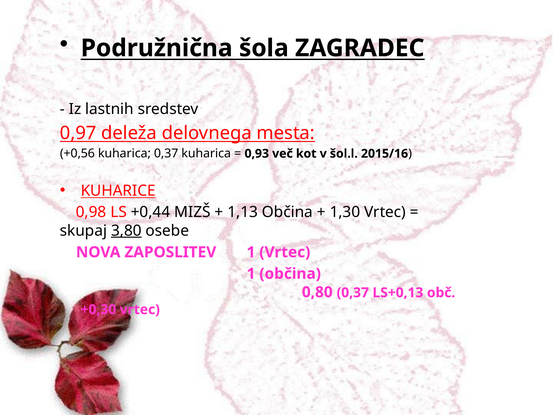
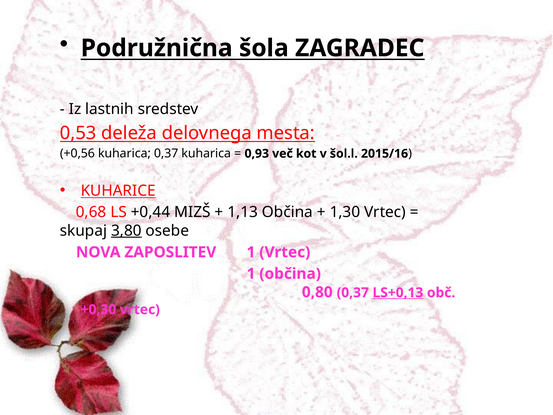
0,97: 0,97 -> 0,53 (78, 133)
0,98: 0,98 -> 0,68 (91, 212)
LS+0,13 underline: none -> present (398, 293)
